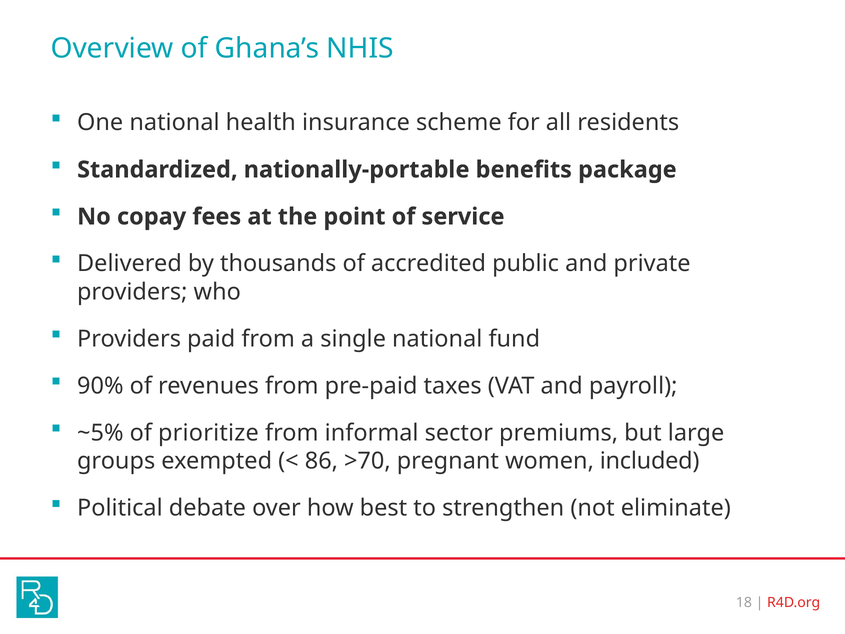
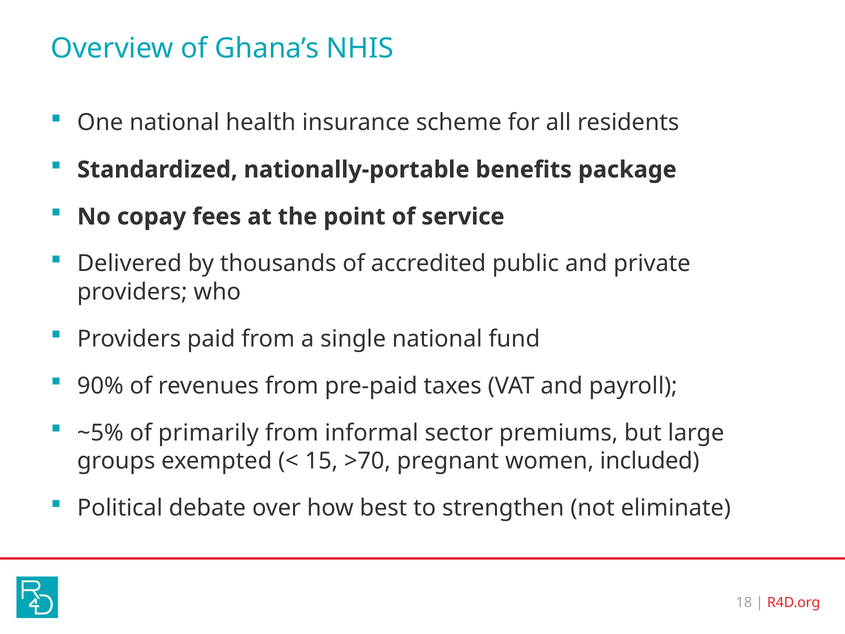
prioritize: prioritize -> primarily (208, 433)
86: 86 -> 15 (321, 461)
